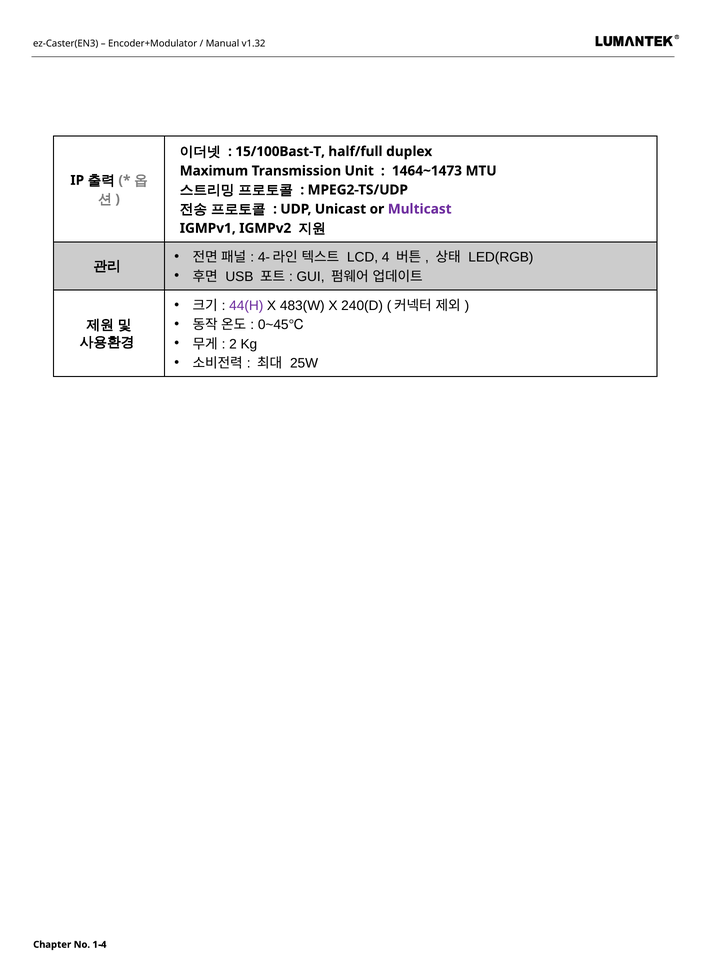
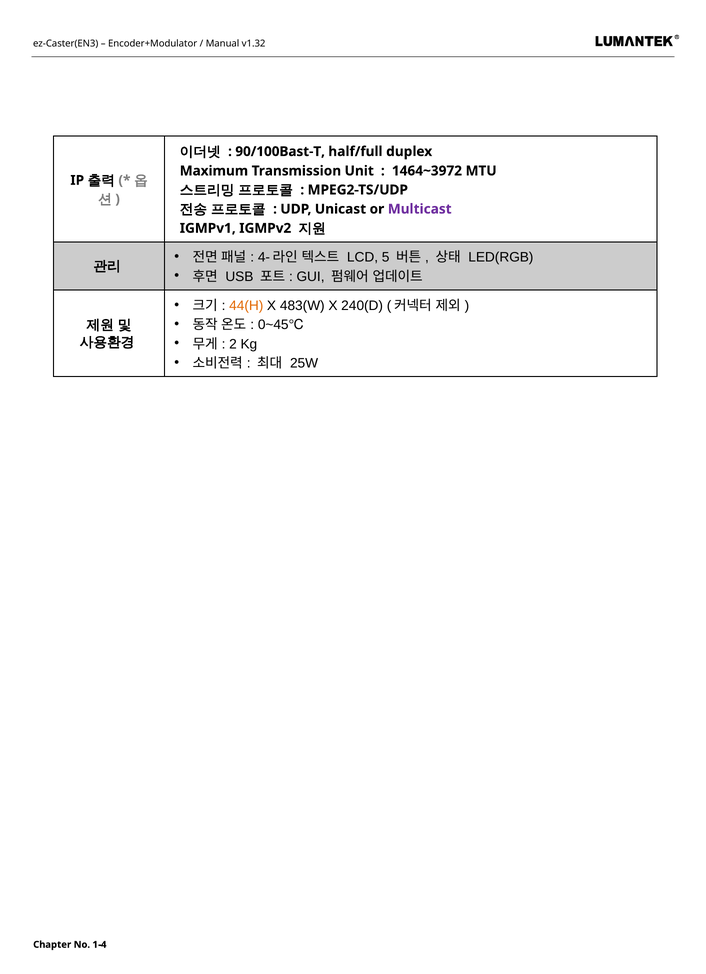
15/100Bast-T: 15/100Bast-T -> 90/100Bast-T (280, 152)
1464~1473: 1464~1473 -> 1464~3972 (427, 171)
4: 4 -> 5 (386, 258)
44(H colour: purple -> orange (246, 306)
